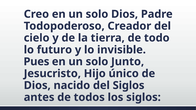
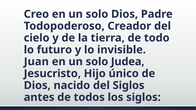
Pues: Pues -> Juan (36, 62)
Junto: Junto -> Judea (128, 62)
